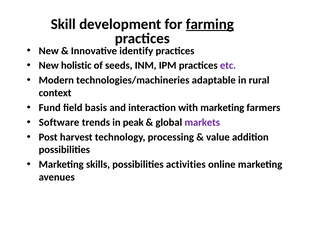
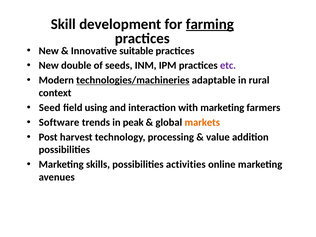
identify: identify -> suitable (136, 51)
holistic: holistic -> double (76, 66)
technologies/machineries underline: none -> present (133, 80)
Fund: Fund -> Seed (50, 108)
basis: basis -> using (96, 108)
markets colour: purple -> orange (202, 122)
